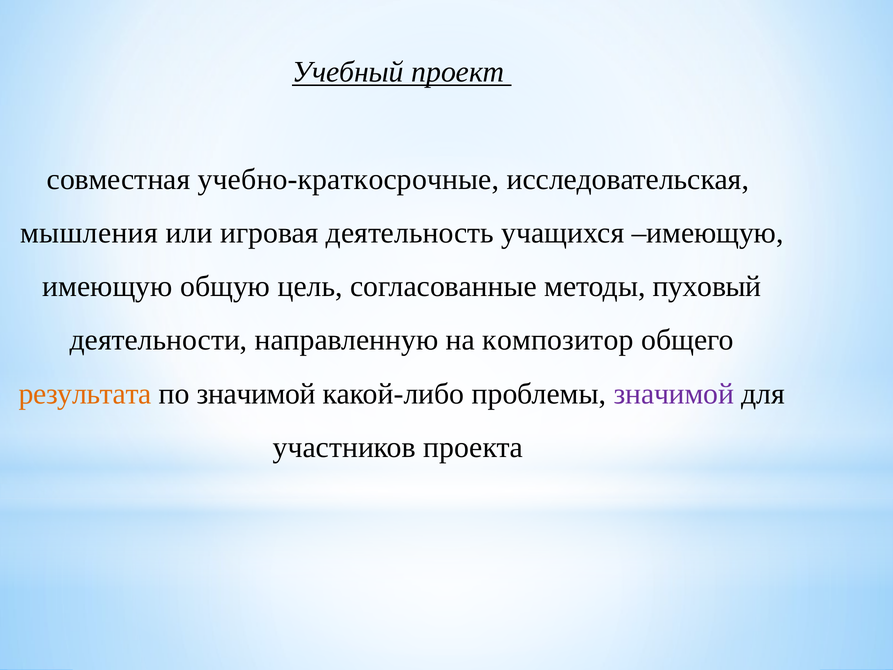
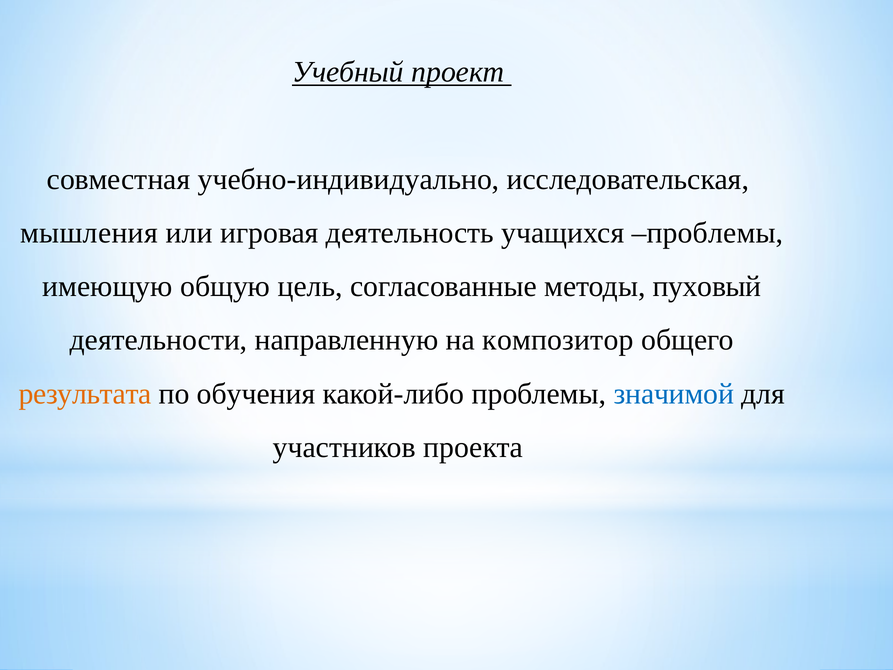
учебно-краткосрочные: учебно-краткосрочные -> учебно-индивидуально (349, 179)
учащихся имеющую: имеющую -> проблемы (707, 233)
по значимой: значимой -> обучения (256, 394)
значимой colour: purple -> blue (674, 394)
